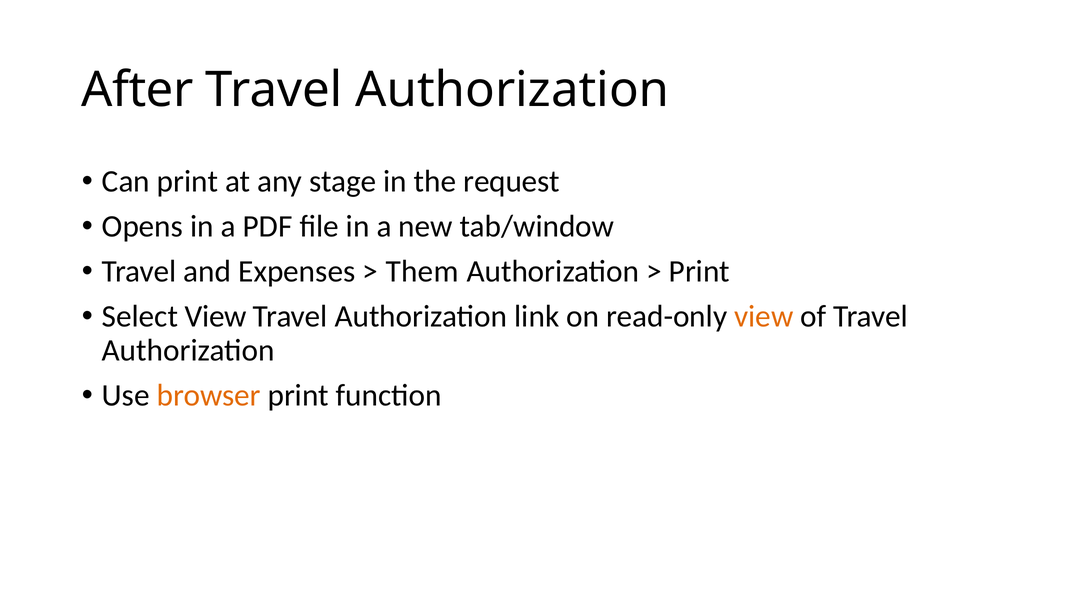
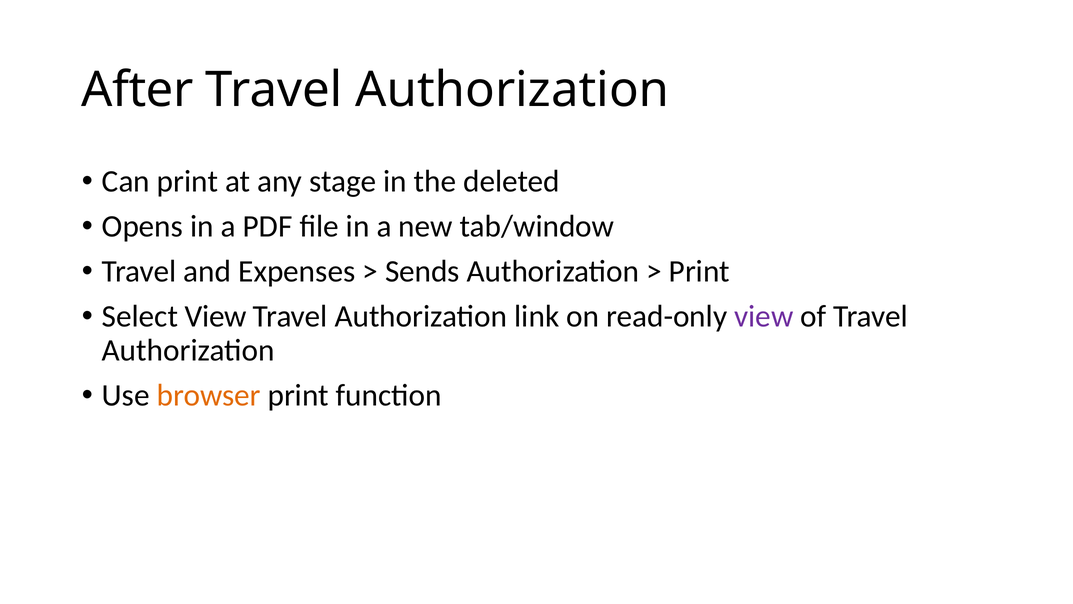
request: request -> deleted (512, 181)
Them: Them -> Sends (422, 271)
view colour: orange -> purple (764, 316)
